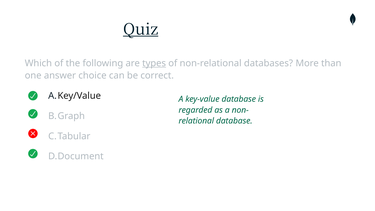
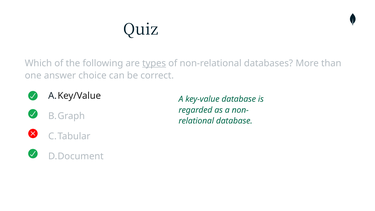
Quiz underline: present -> none (141, 29)
